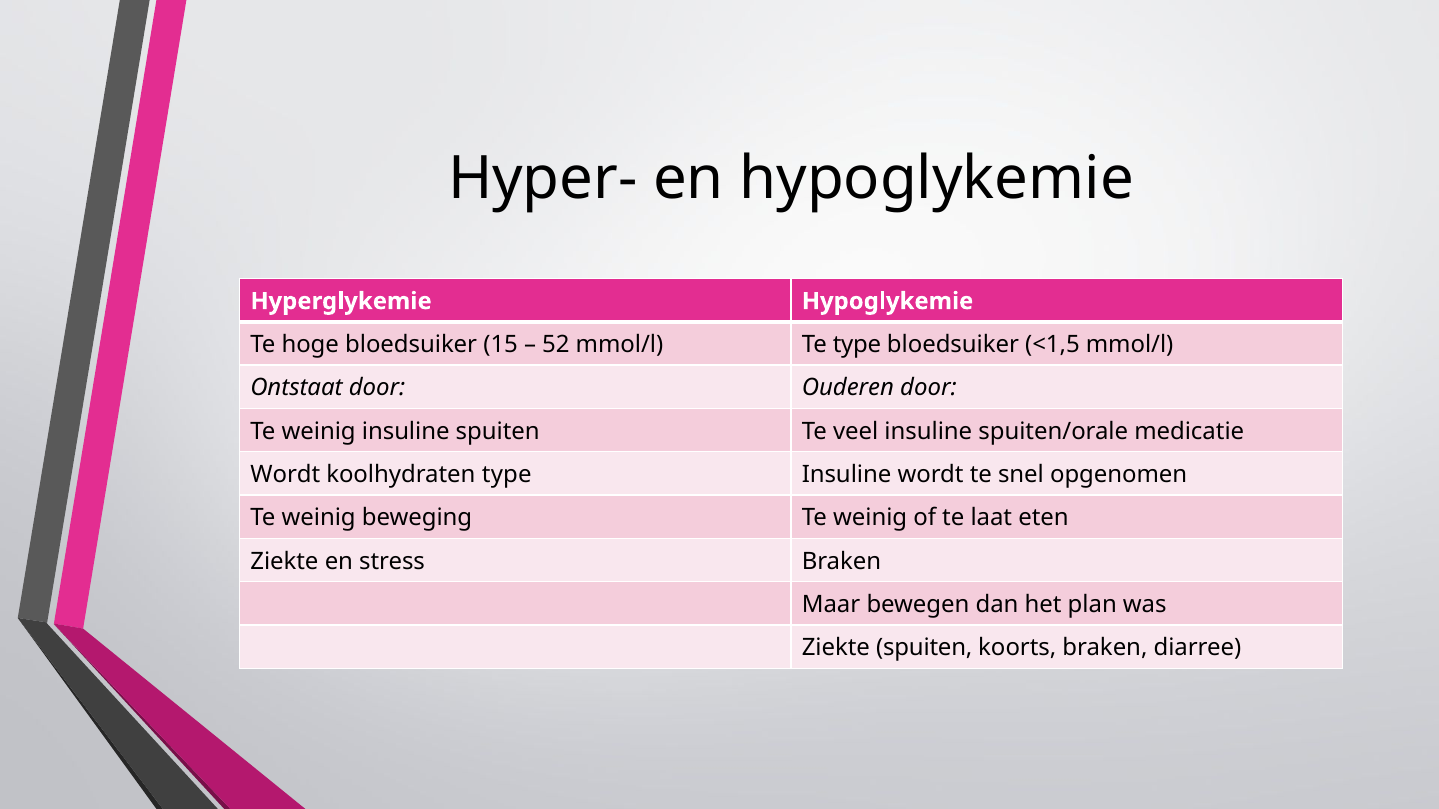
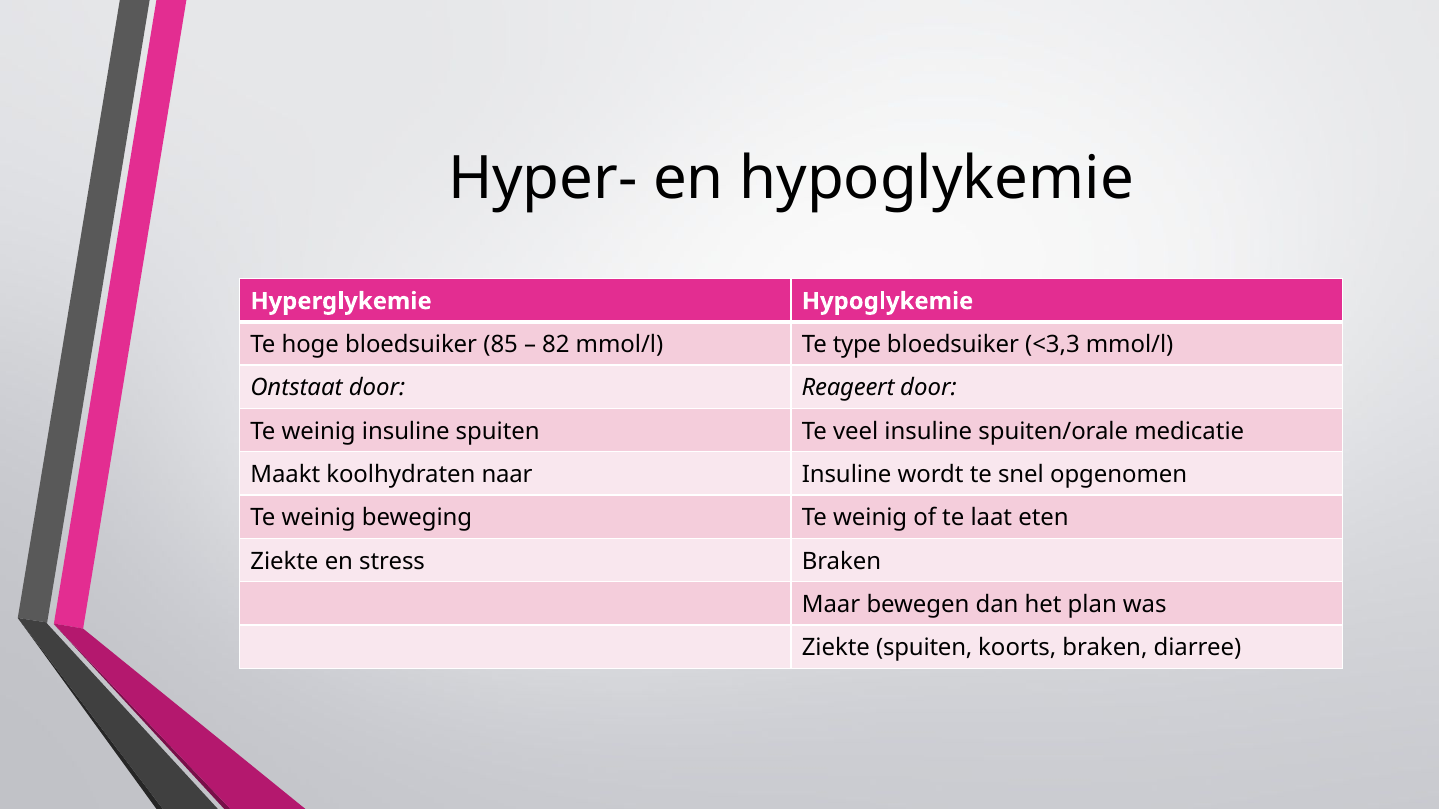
15: 15 -> 85 (501, 345)
52: 52 -> 82 (556, 345)
<1,5: <1,5 -> <3,3 (1052, 345)
Ouderen: Ouderen -> Reageert (848, 388)
Wordt: Wordt -> Maakt (285, 475)
koolhydraten type: type -> naar (507, 475)
